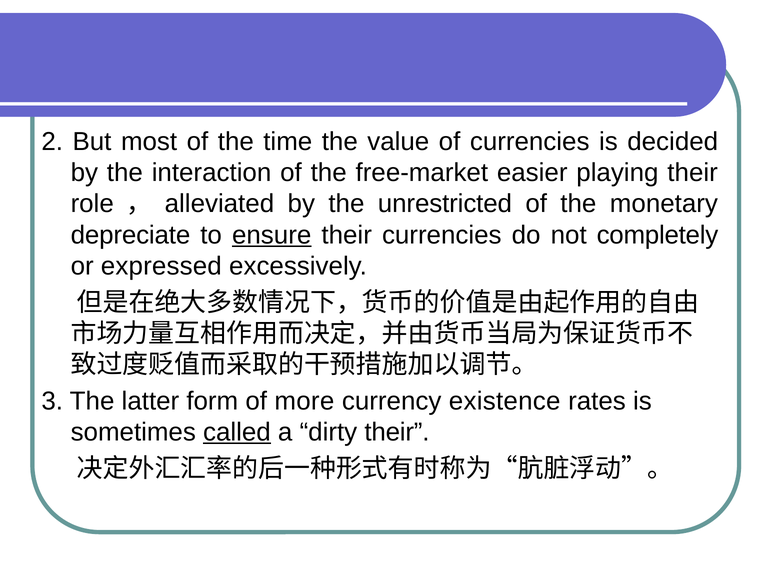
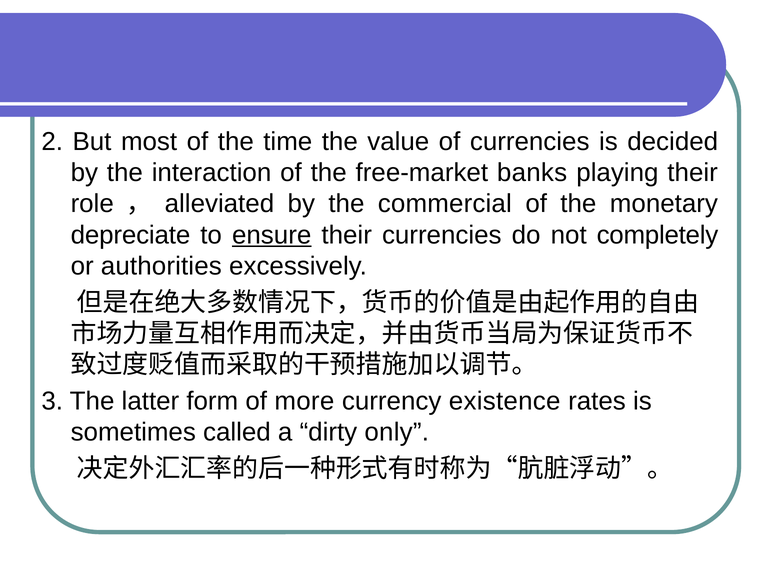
easier: easier -> banks (532, 173)
unrestricted: unrestricted -> commercial (445, 204)
expressed: expressed -> authorities (161, 266)
called underline: present -> none (237, 432)
dirty their: their -> only (397, 432)
